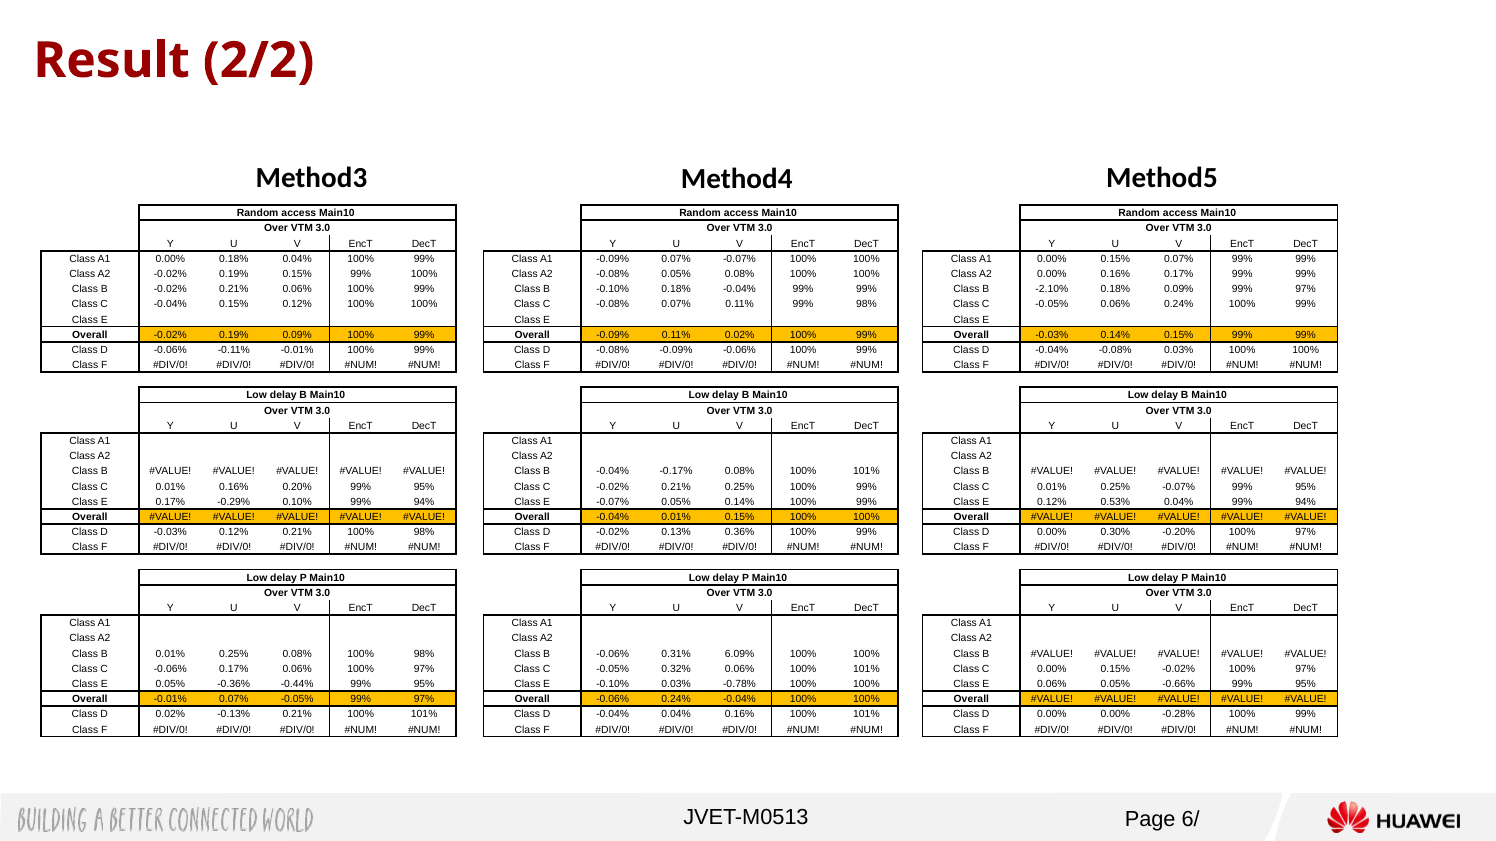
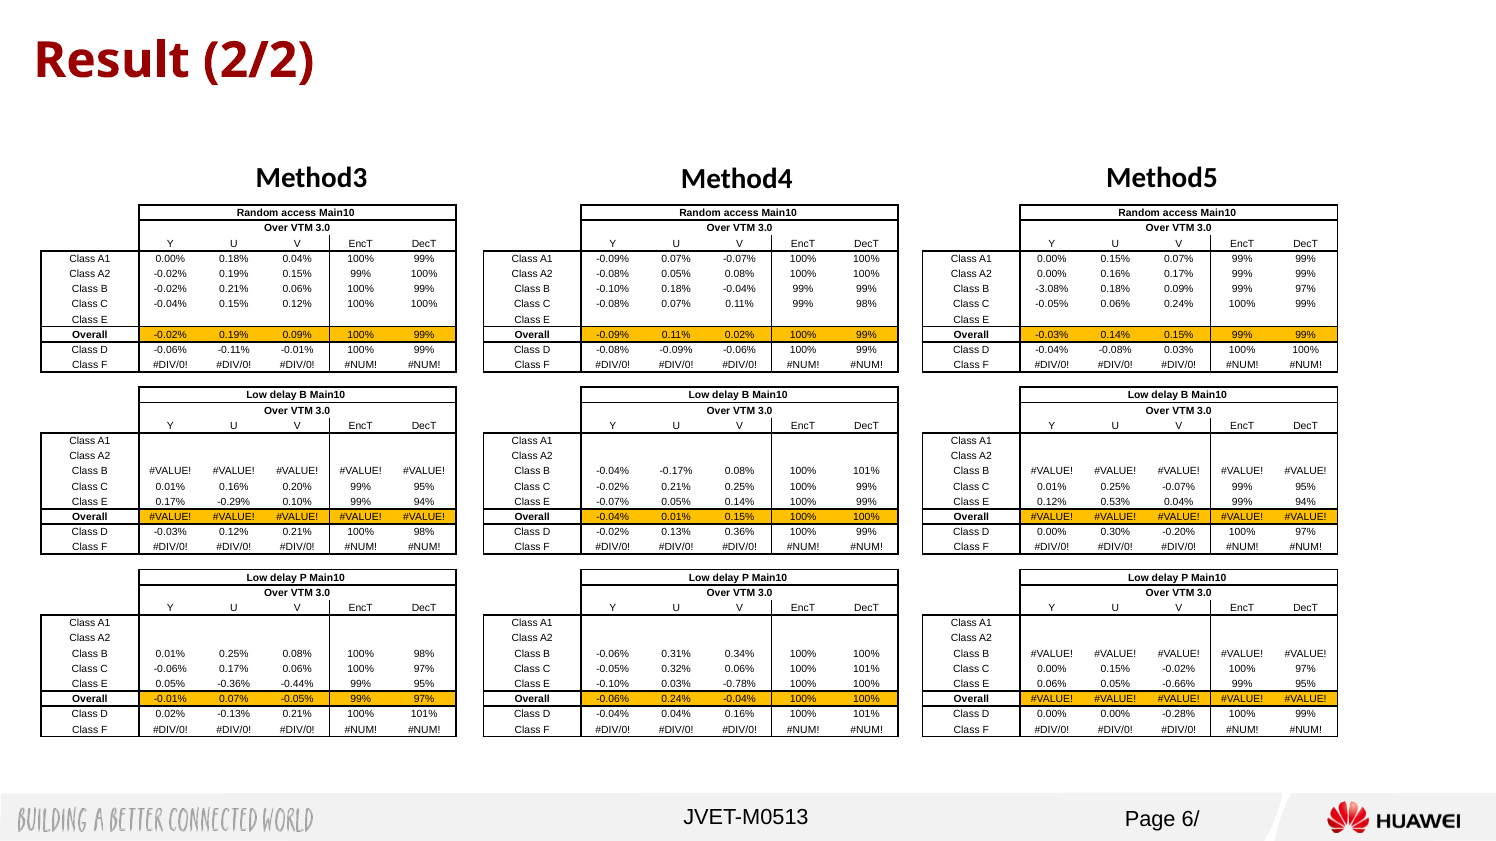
-2.10%: -2.10% -> -3.08% (1052, 289)
6.09%: 6.09% -> 0.34% (740, 654)
